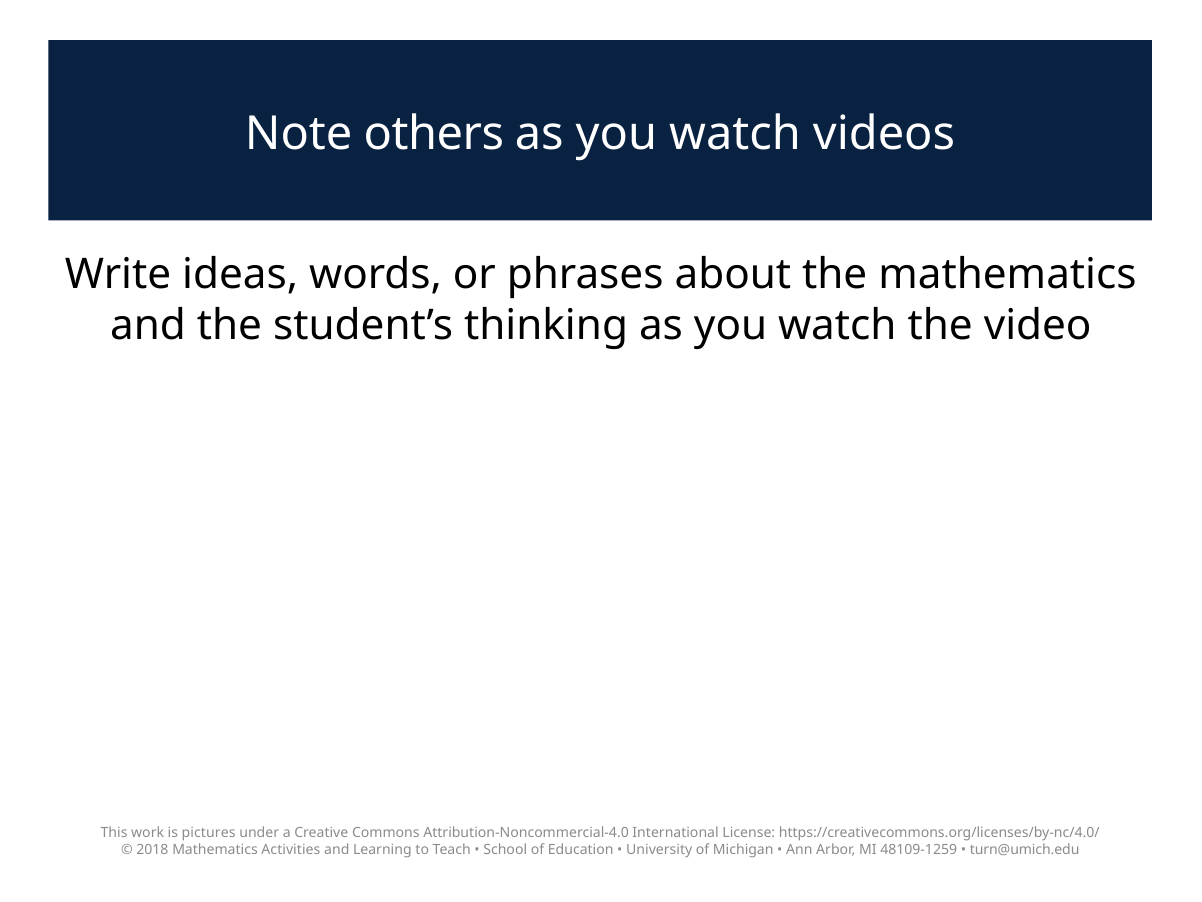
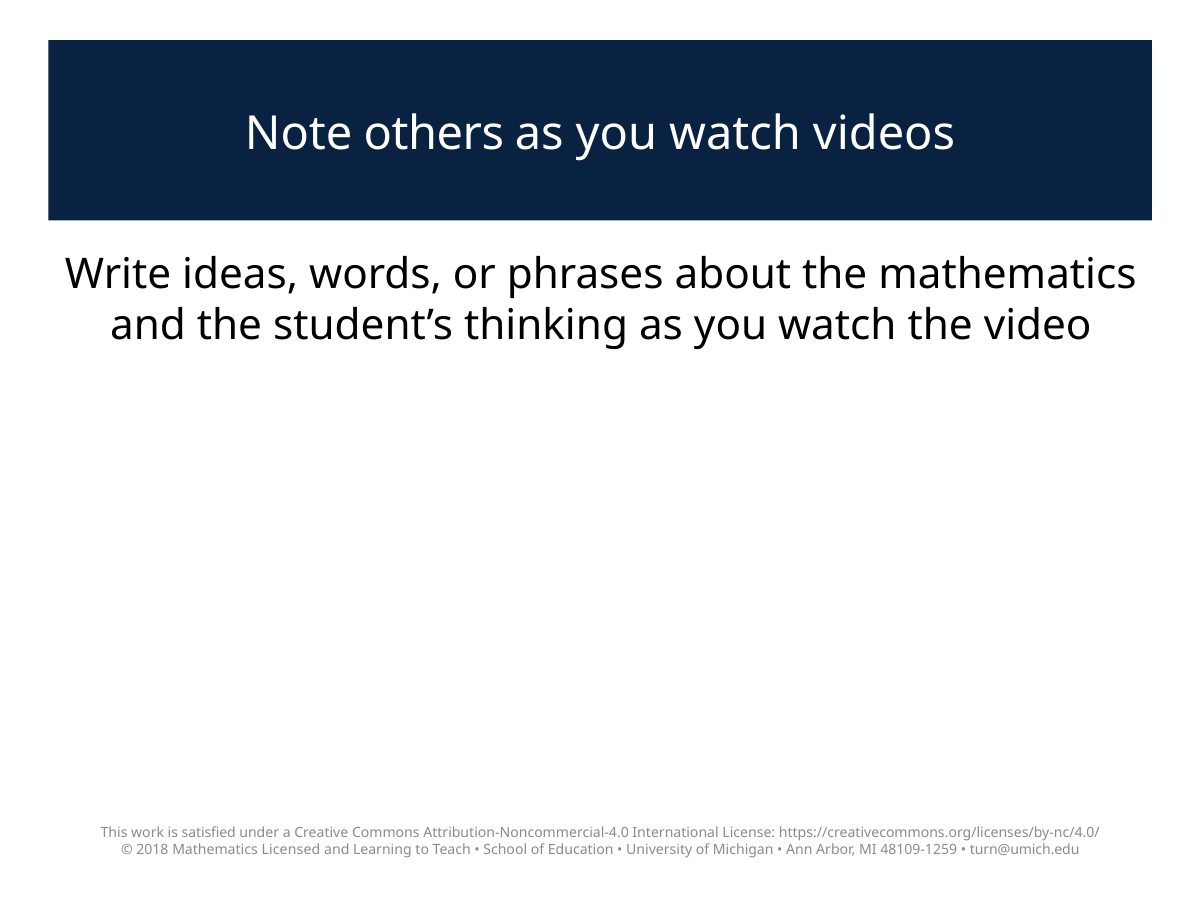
pictures: pictures -> satisfied (209, 833)
Activities: Activities -> Licensed (291, 850)
